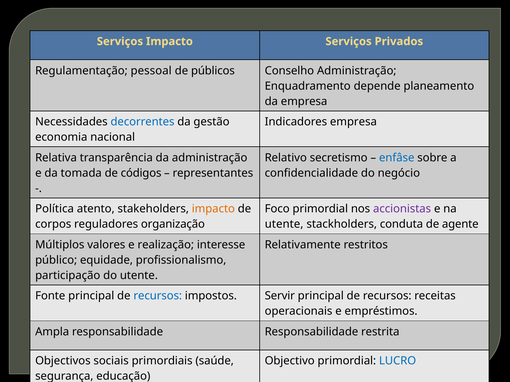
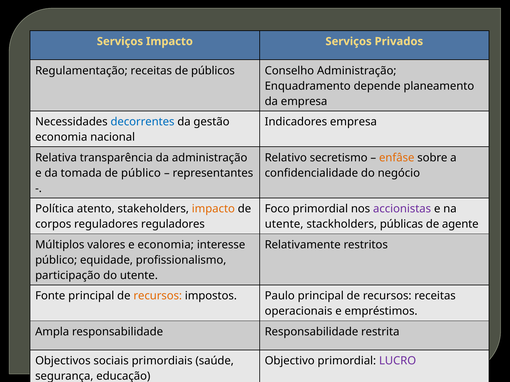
Regulamentação pessoal: pessoal -> receitas (151, 71)
enfâse colour: blue -> orange (397, 158)
de códigos: códigos -> público (141, 173)
reguladores organização: organização -> reguladores (173, 224)
conduta: conduta -> públicas (401, 224)
e realização: realização -> economia (166, 245)
recursos colour: blue -> orange (158, 296)
Servir: Servir -> Paulo (280, 296)
LUCRO colour: blue -> purple (398, 361)
